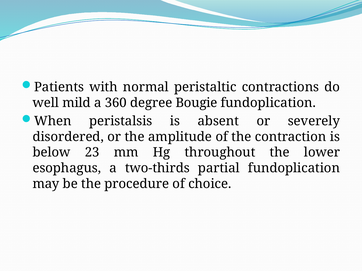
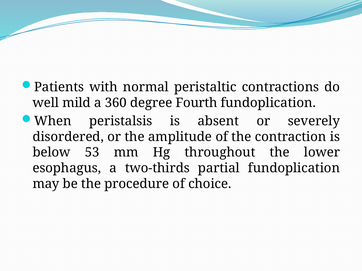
Bougie: Bougie -> Fourth (197, 103)
23: 23 -> 53 (92, 153)
